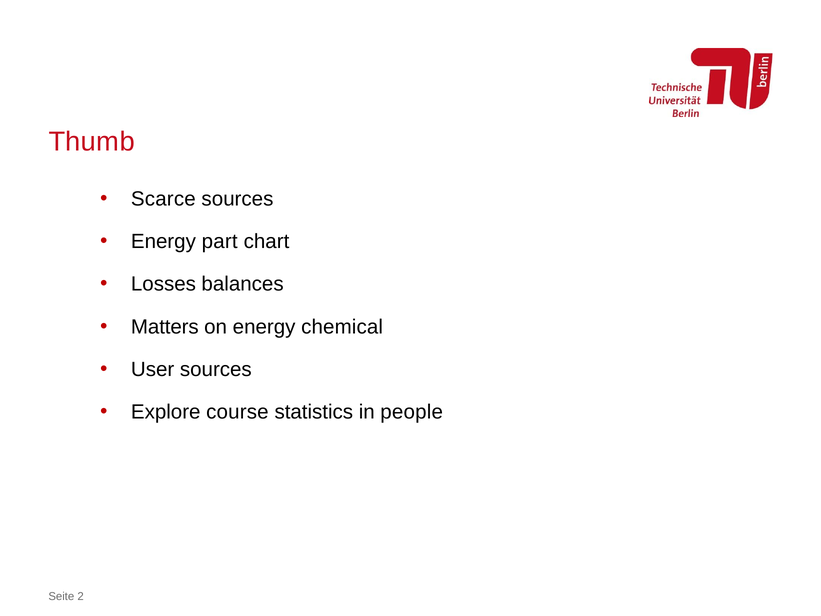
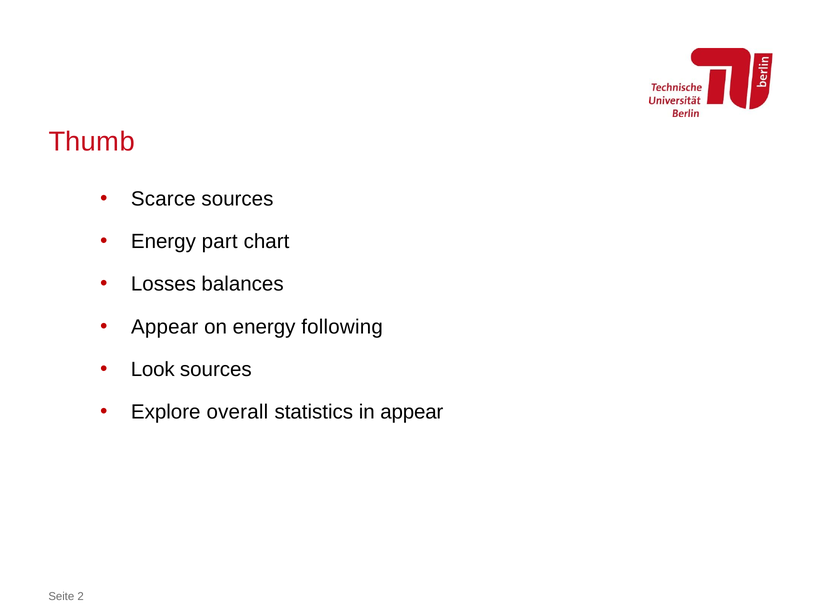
Matters: Matters -> Appear (165, 327)
chemical: chemical -> following (342, 327)
User: User -> Look (153, 369)
course: course -> overall (237, 412)
in people: people -> appear (412, 412)
